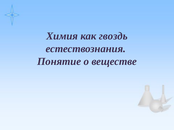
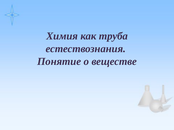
гвоздь: гвоздь -> труба (113, 36)
